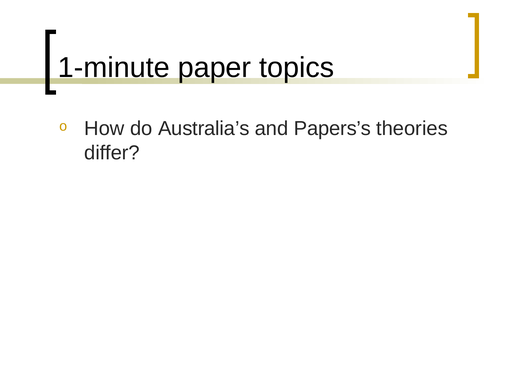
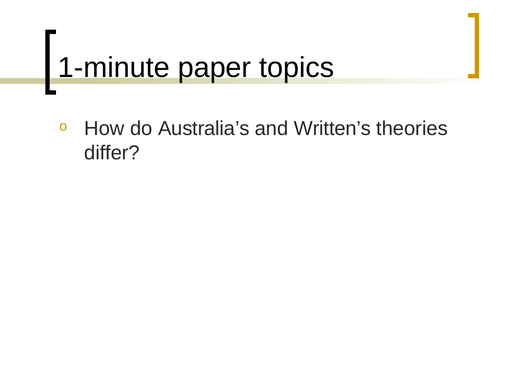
Papers’s: Papers’s -> Written’s (332, 128)
